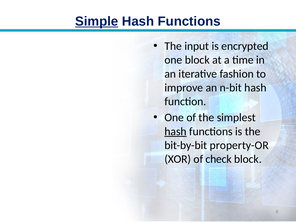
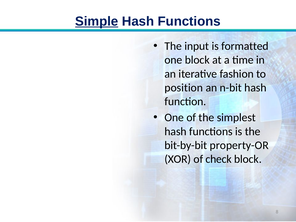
encrypted: encrypted -> formatted (245, 46)
improve: improve -> position (184, 88)
hash underline: present -> none (176, 131)
